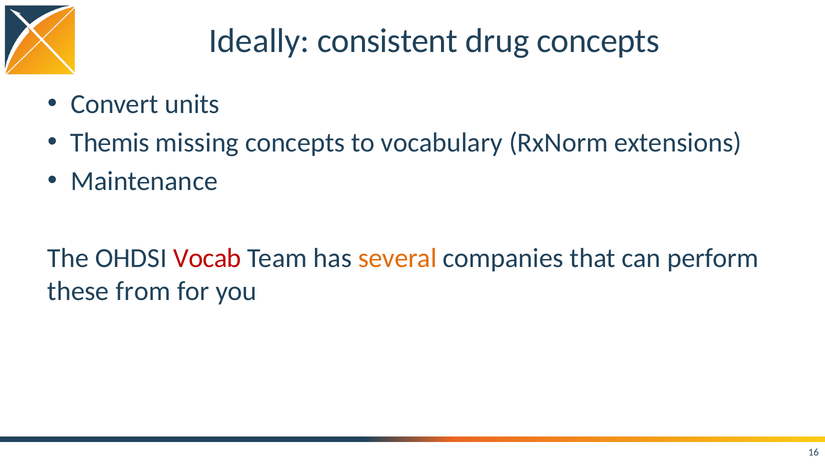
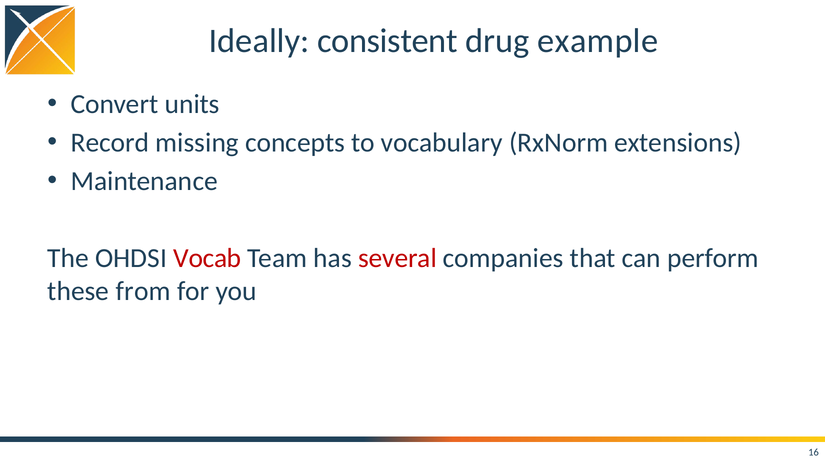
drug concepts: concepts -> example (598, 41)
Themis: Themis -> Record (110, 143)
several colour: orange -> red (397, 258)
